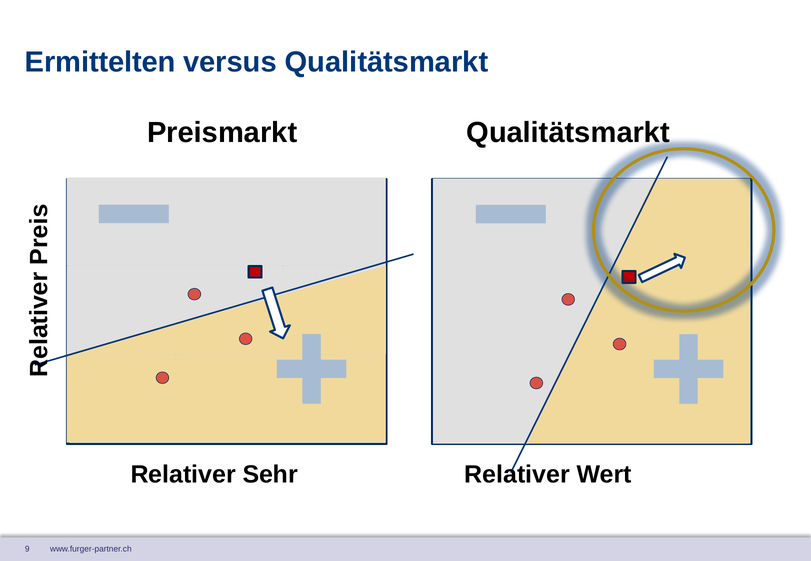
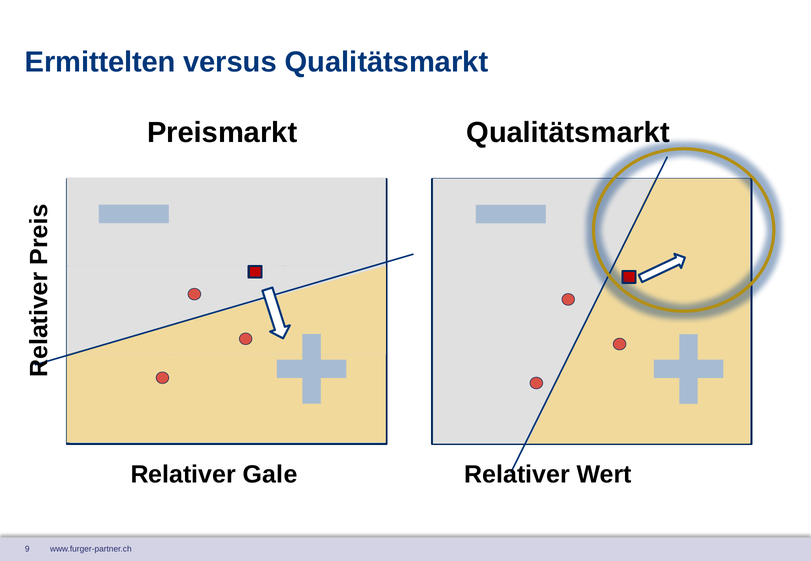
Sehr: Sehr -> Gale (270, 475)
